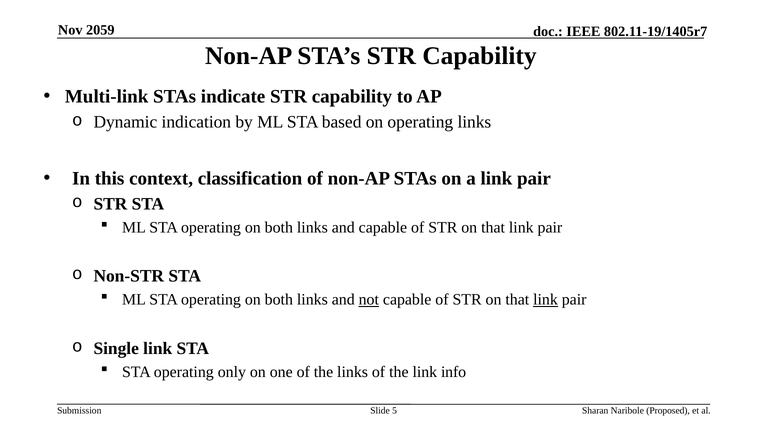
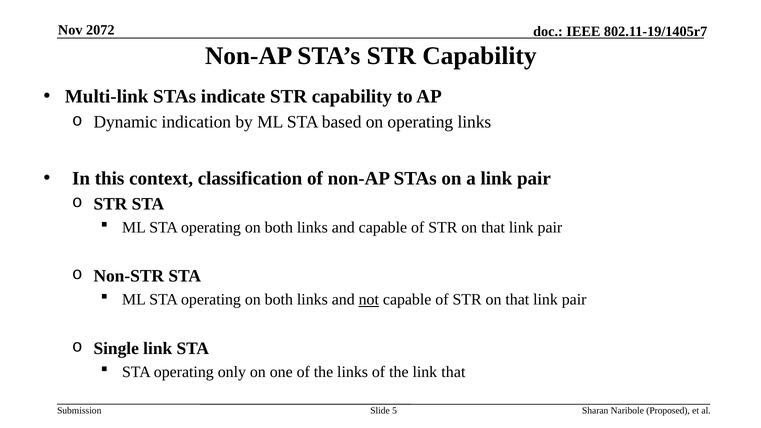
2059: 2059 -> 2072 (100, 30)
link underline: present -> none (545, 300)
link info: info -> that (453, 372)
